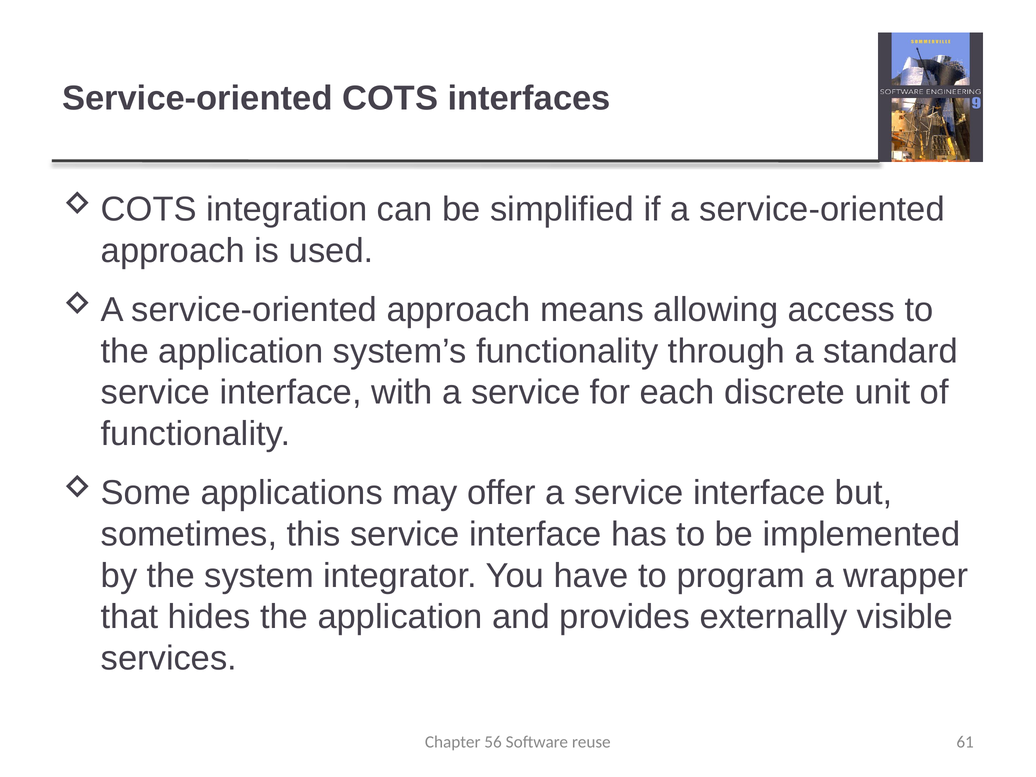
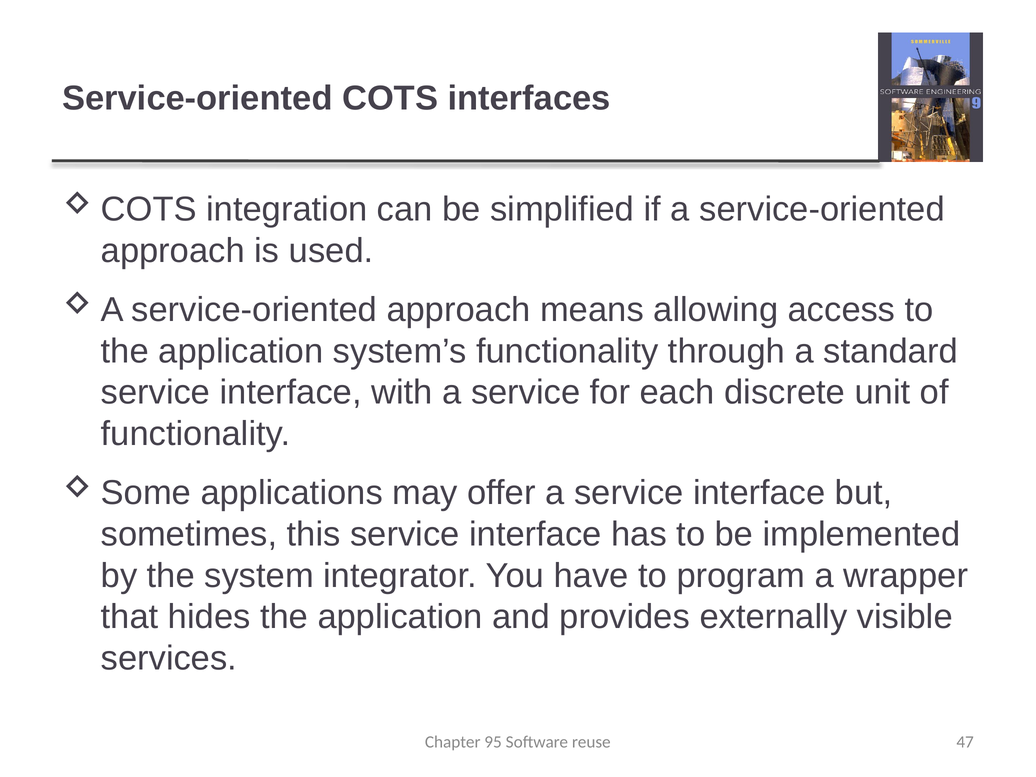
56: 56 -> 95 (493, 742)
61: 61 -> 47 (965, 742)
